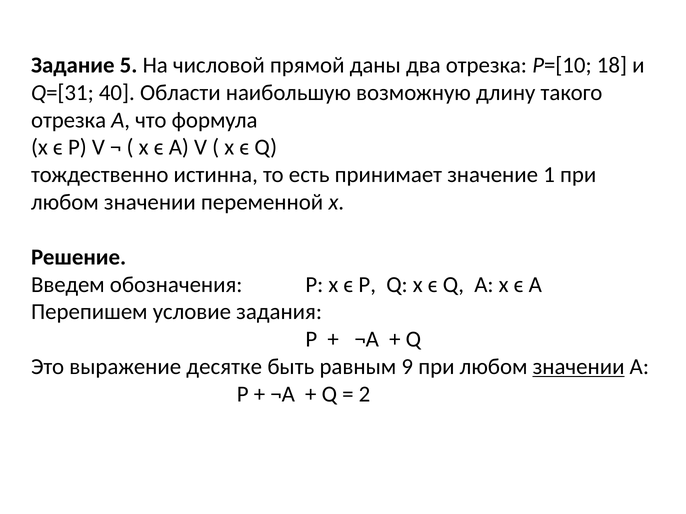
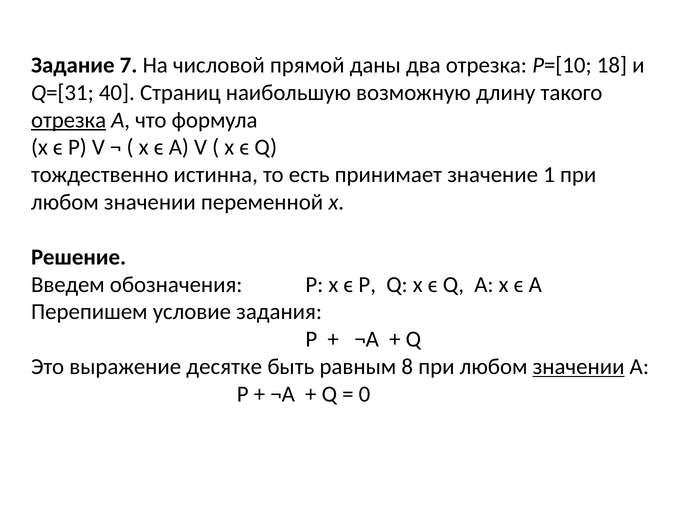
5: 5 -> 7 (129, 65)
Области: Области -> Страниц (180, 93)
отрезка underline: none -> present (69, 120)
9: 9 -> 8 (407, 367)
2: 2 -> 0 (364, 395)
